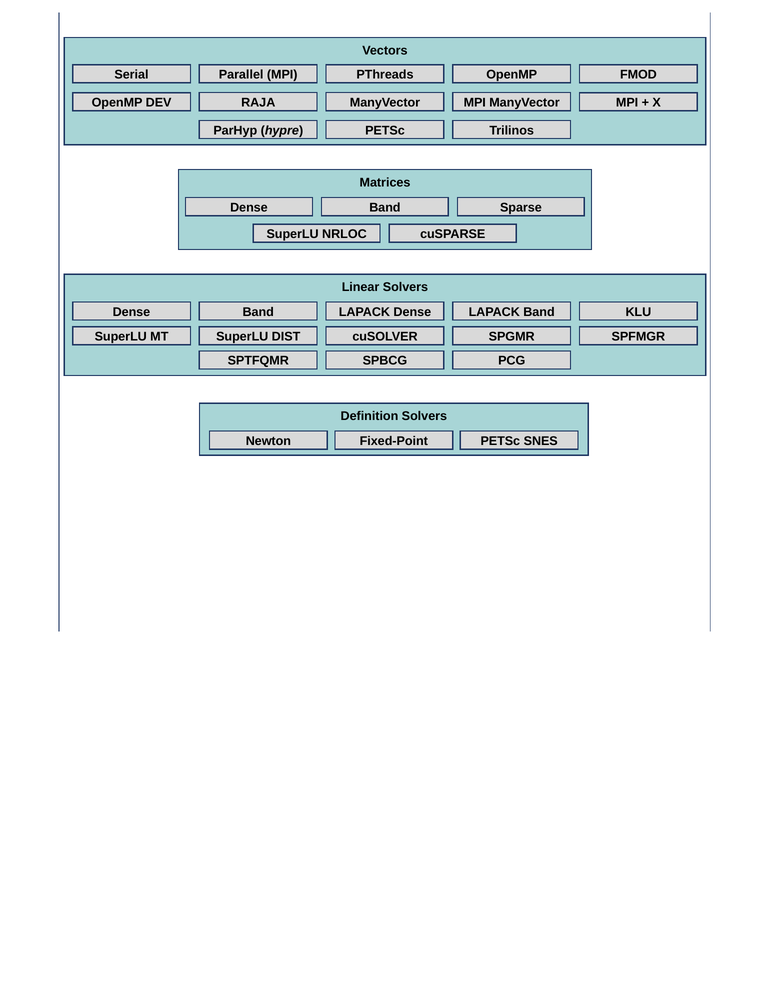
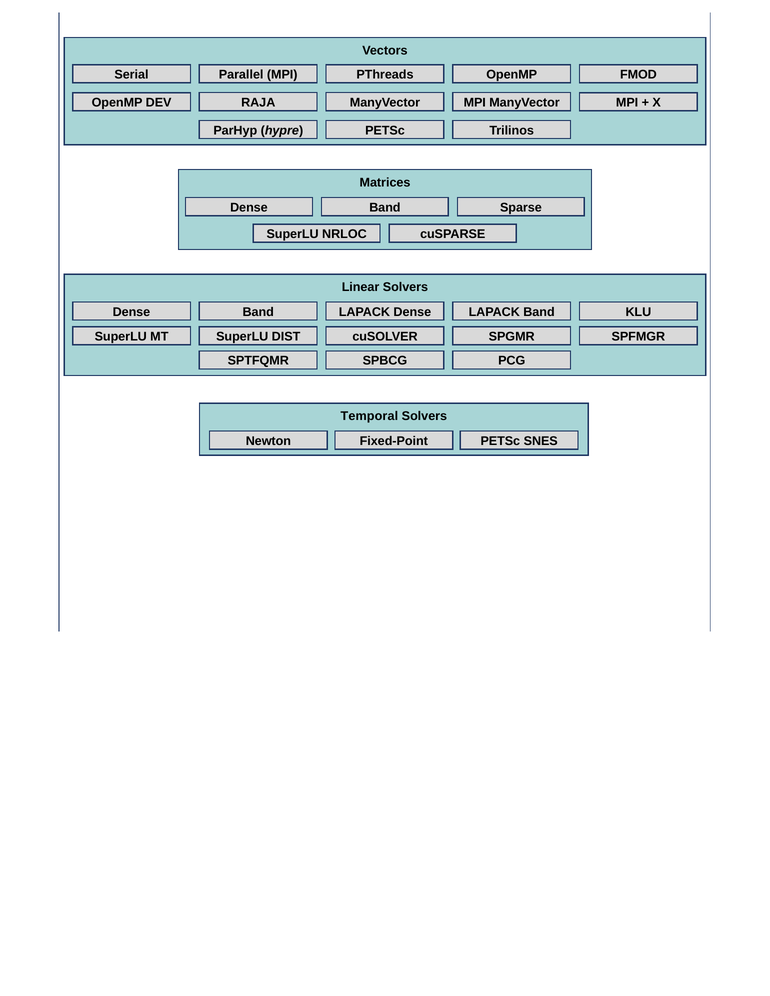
Definition: Definition -> Temporal (369, 416)
